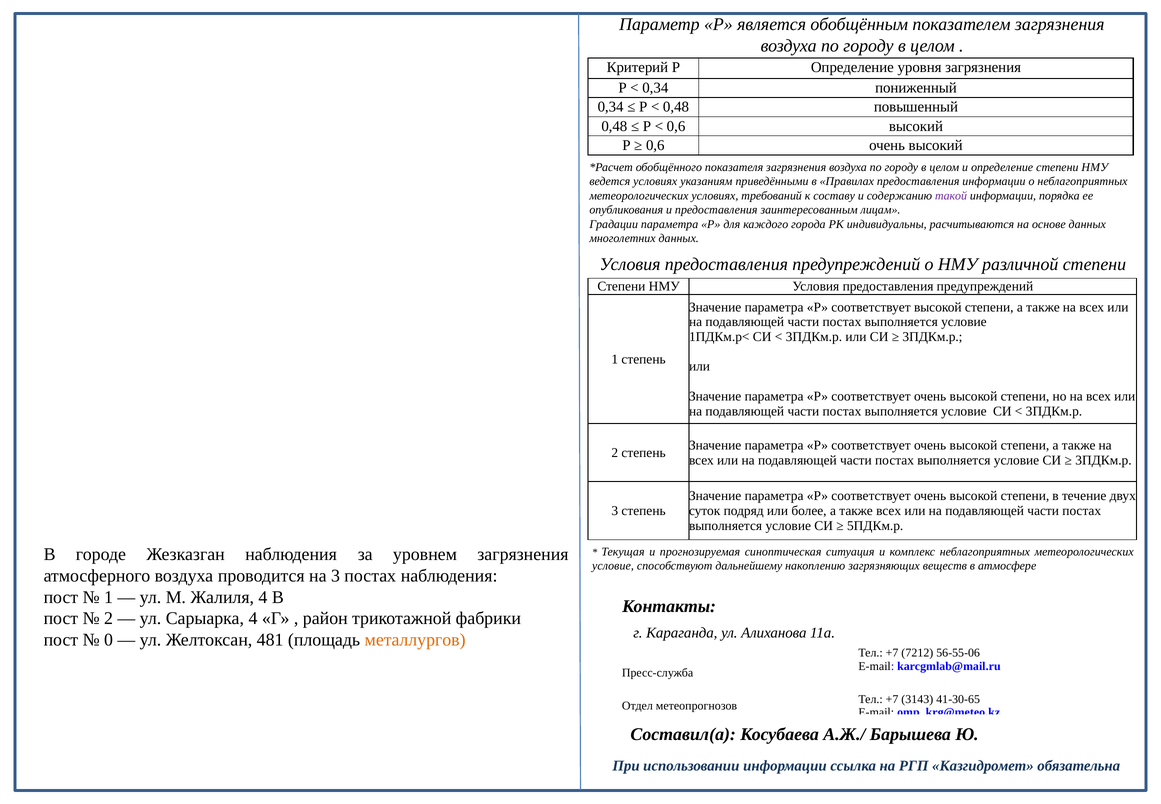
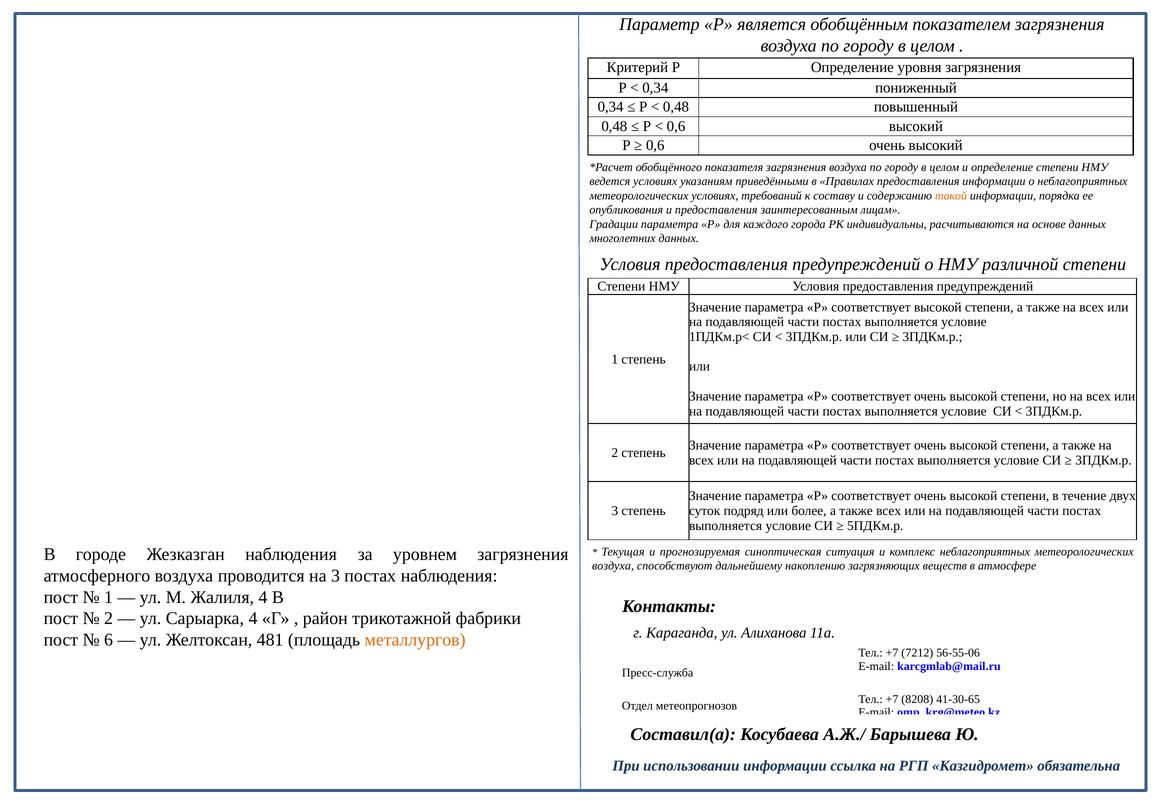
такой colour: purple -> orange (951, 196)
условие: условие -> воздуха (613, 566)
0: 0 -> 6 (109, 640)
3143: 3143 -> 8208 (917, 699)
